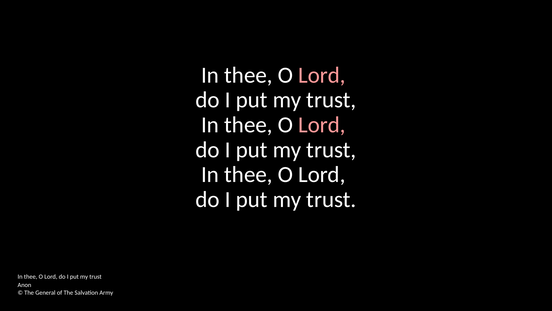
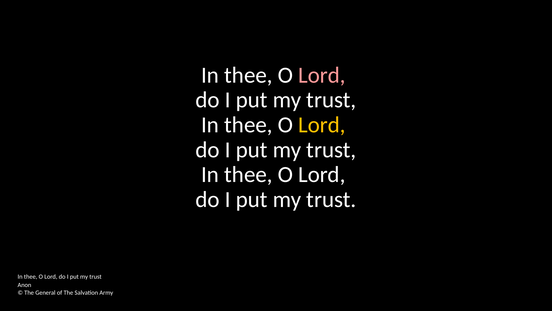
Lord colour: pink -> yellow (322, 125)
